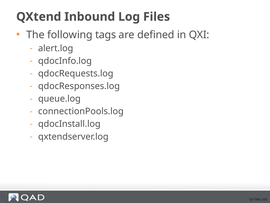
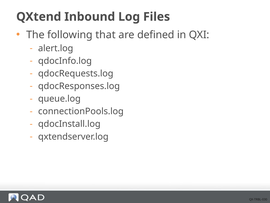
tags: tags -> that (106, 35)
